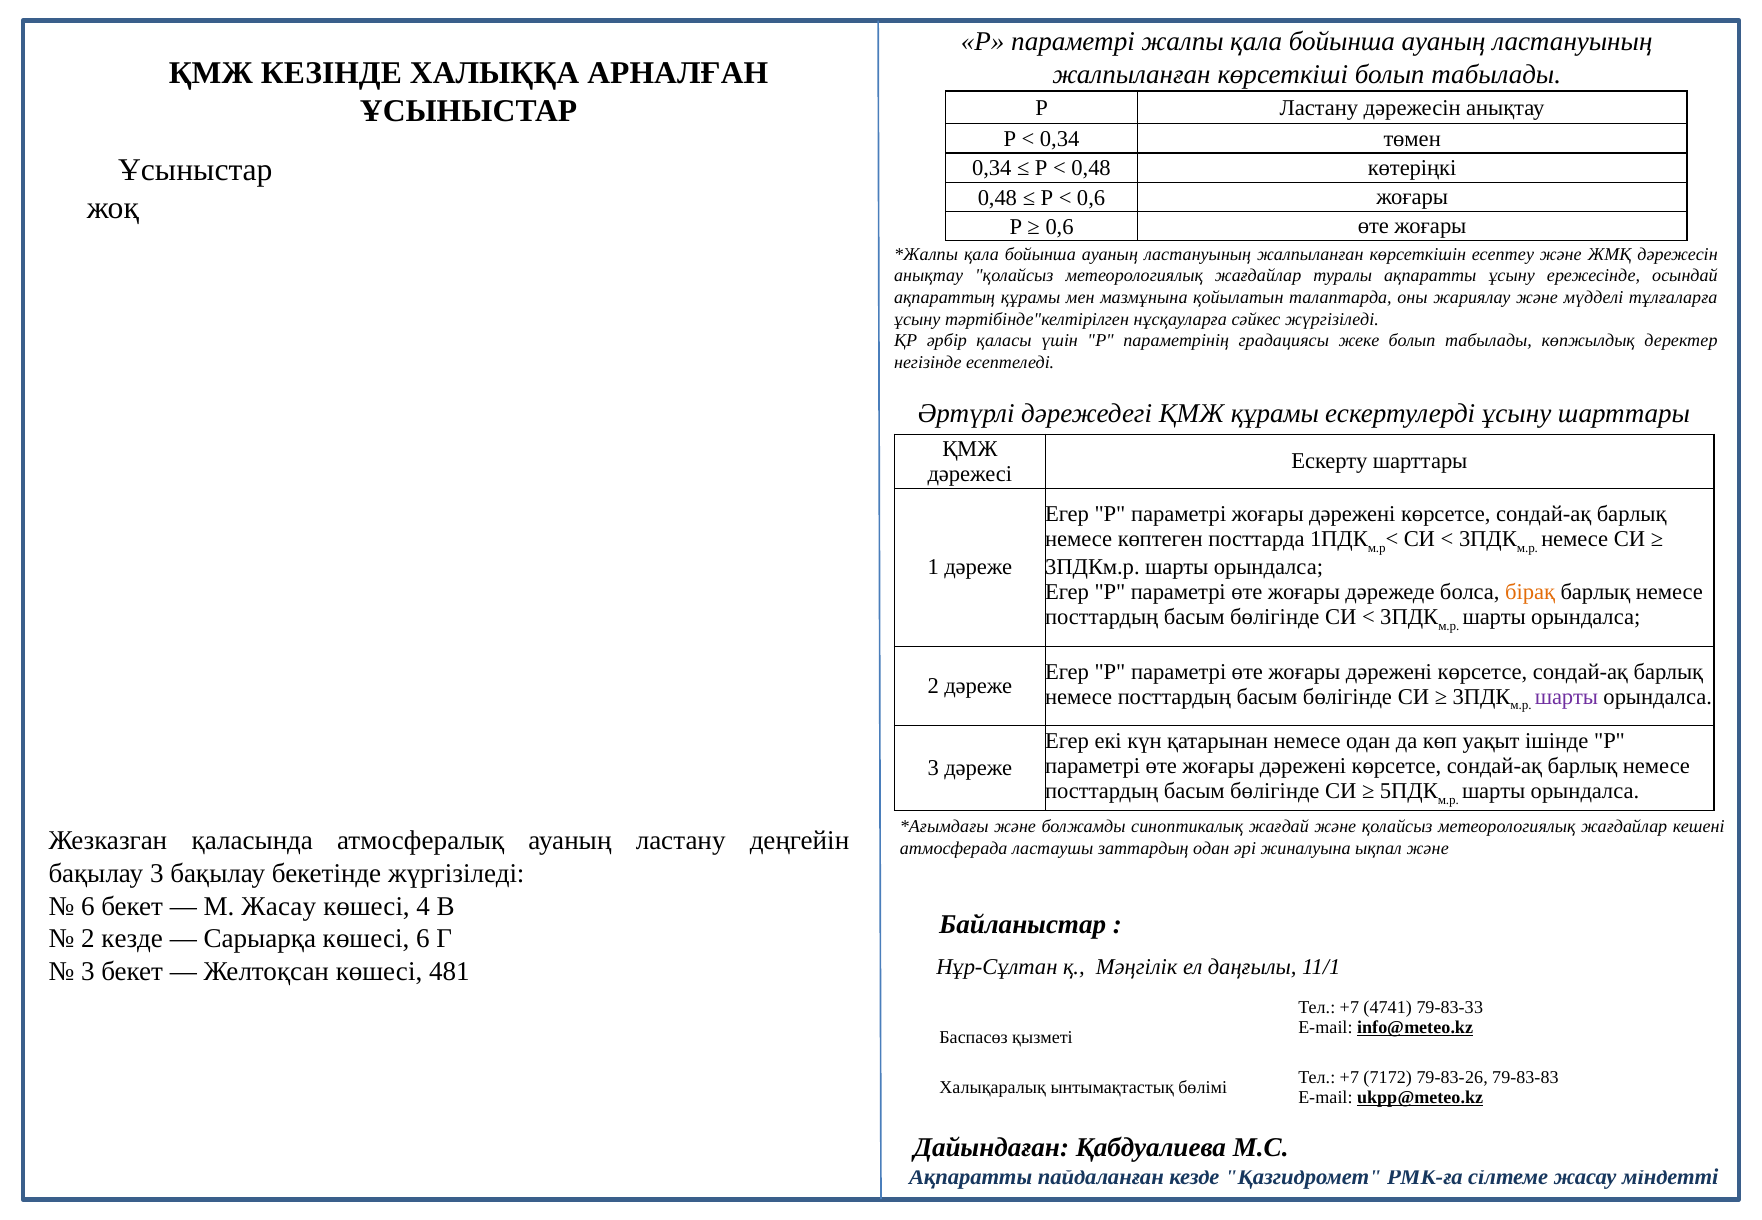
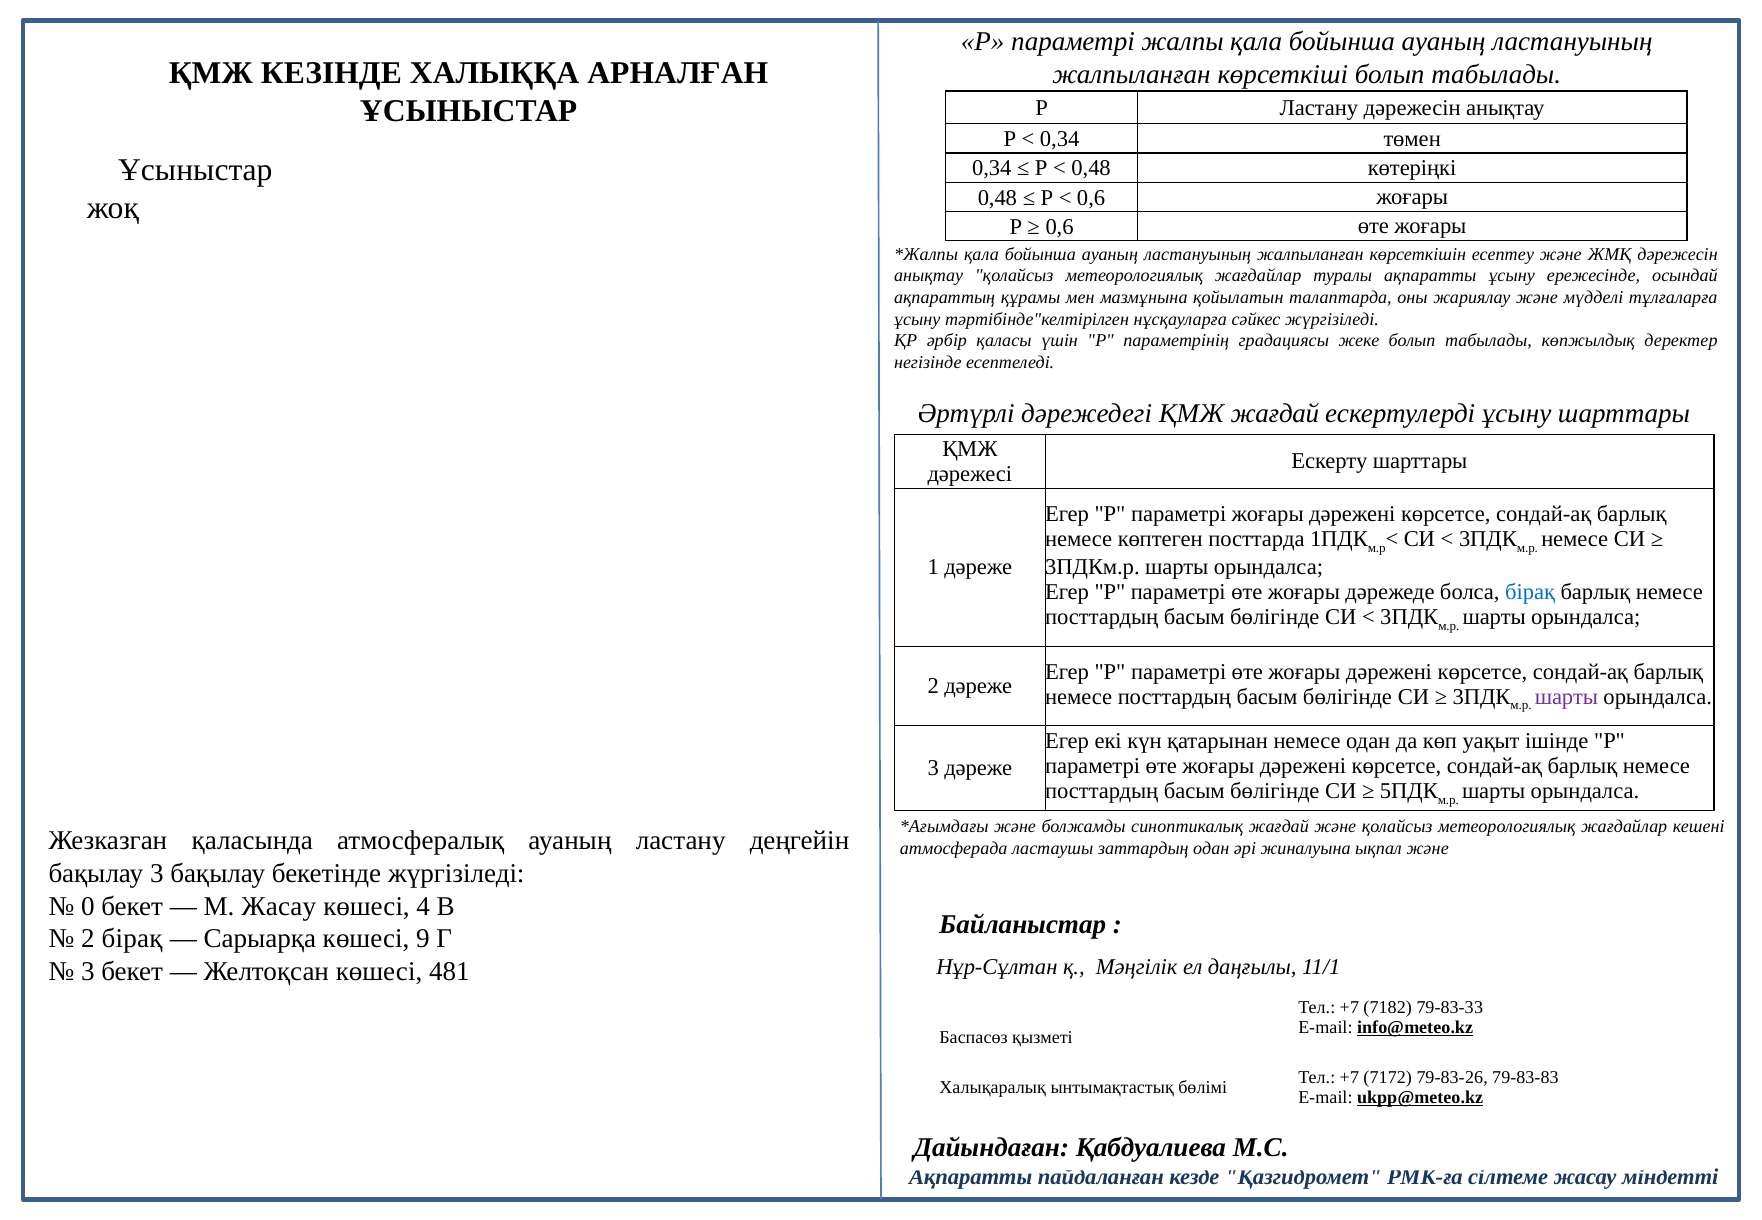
ҚМЖ құрамы: құрамы -> жағдай (1275, 414)
бірақ colour: orange -> blue (1530, 592)
6: 6 -> 0 (88, 906)
2 кезде: кезде -> бірақ (132, 938)
көшесі 6: 6 -> 9 (423, 938)
4741: 4741 -> 7182 (1388, 1007)
